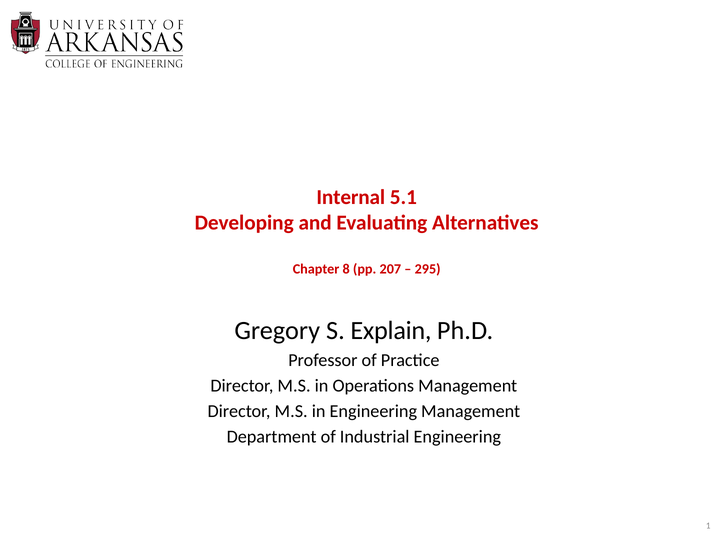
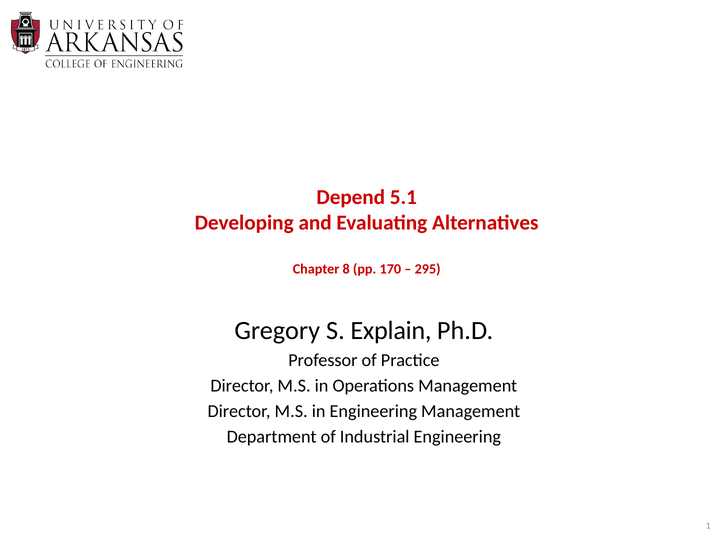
Internal: Internal -> Depend (351, 197)
207: 207 -> 170 (390, 269)
